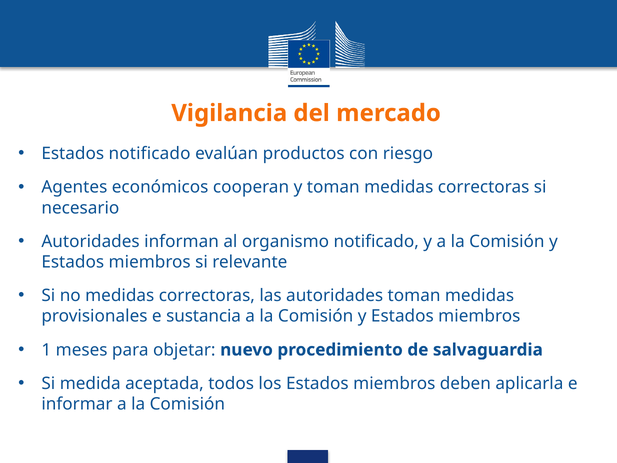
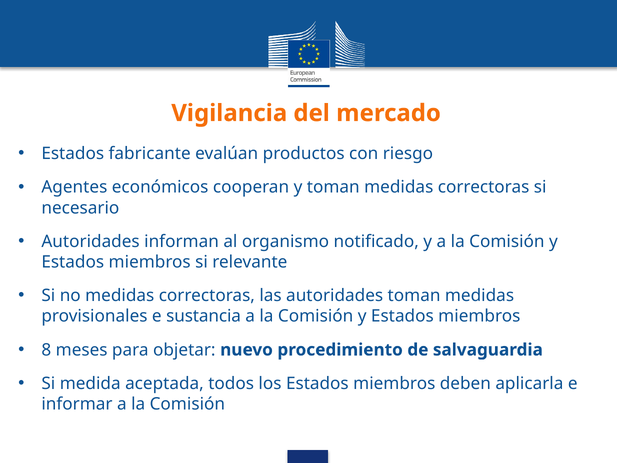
Estados notificado: notificado -> fabricante (150, 154)
1: 1 -> 8 (46, 350)
